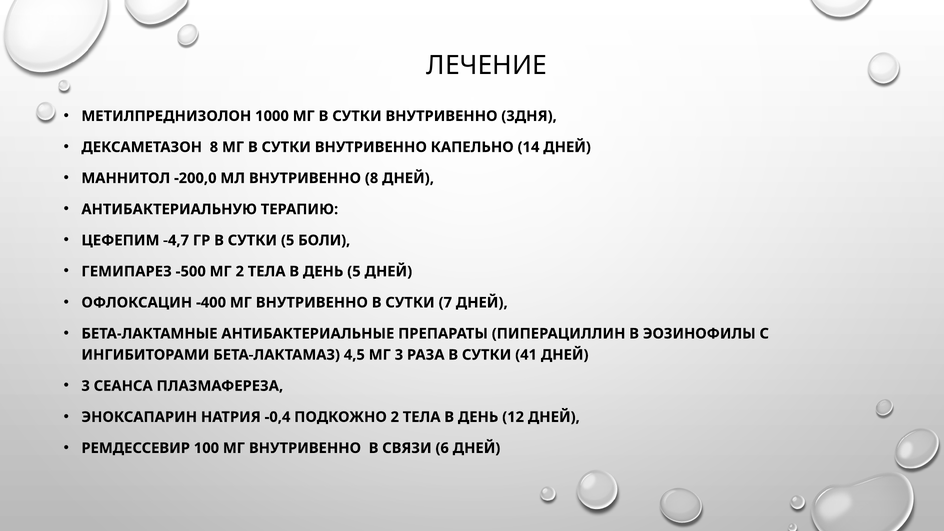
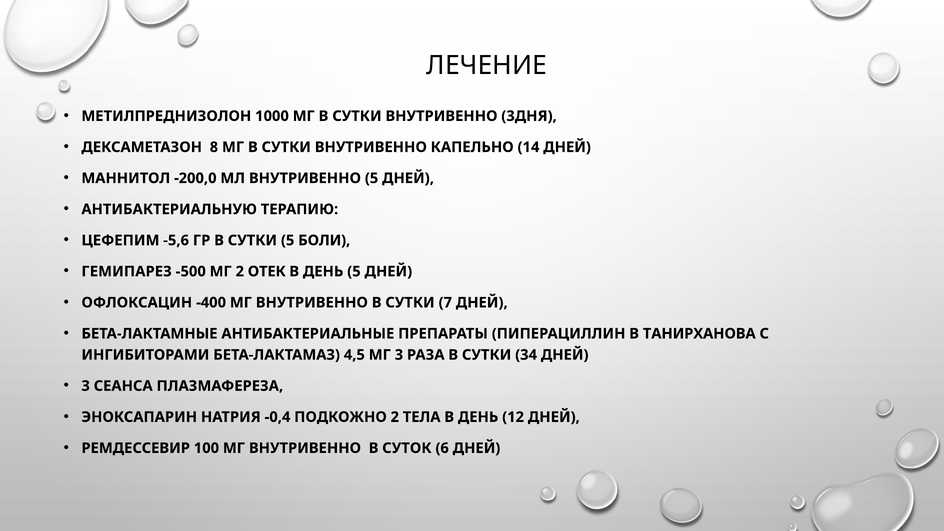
ВНУТРИВЕННО 8: 8 -> 5 (372, 178)
-4,7: -4,7 -> -5,6 (176, 240)
МГ 2 ТЕЛА: ТЕЛА -> ОТЕК (267, 271)
ЭОЗИНОФИЛЫ: ЭОЗИНОФИЛЫ -> ТАНИРХАНОВА (699, 334)
41: 41 -> 34 (526, 355)
СВЯЗИ: СВЯЗИ -> СУТОК (407, 448)
